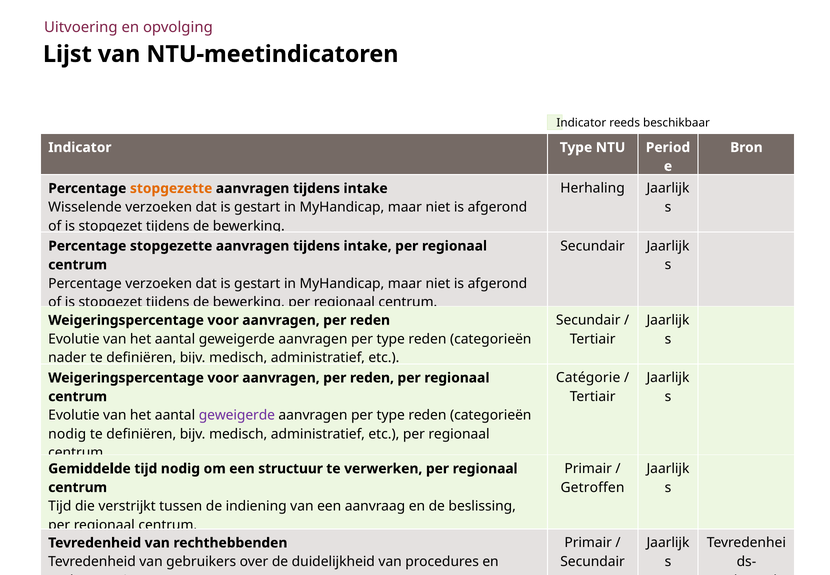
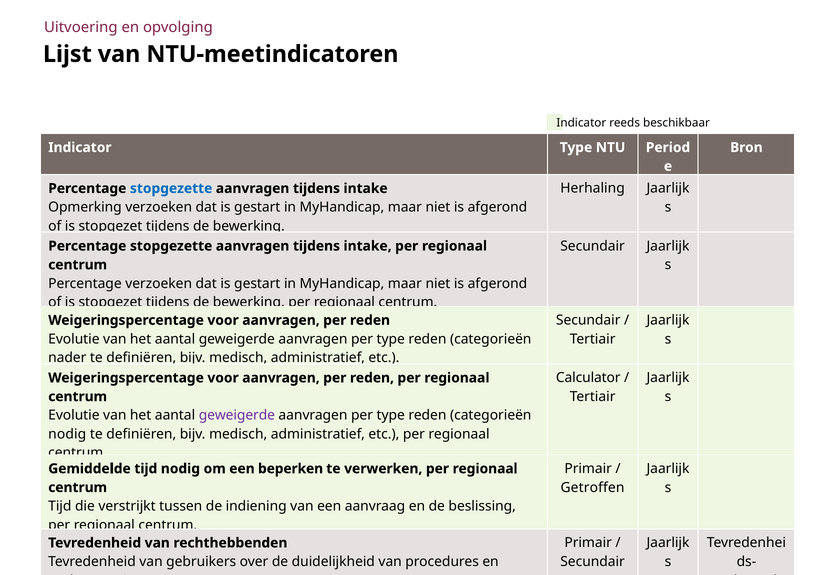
stopgezette colour: orange -> blue (171, 188)
Wisselende: Wisselende -> Opmerking (85, 207)
Catégorie: Catégorie -> Calculator (588, 378)
structuur: structuur -> beperken (291, 468)
